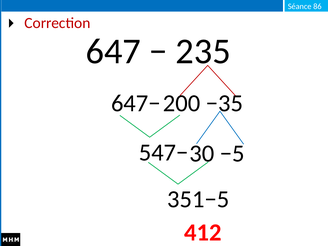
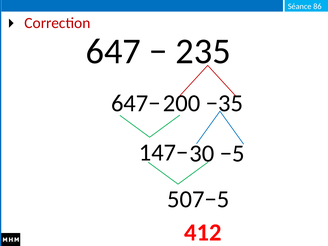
547−: 547− -> 147− (164, 152)
351−5: 351−5 -> 507−5 (198, 199)
